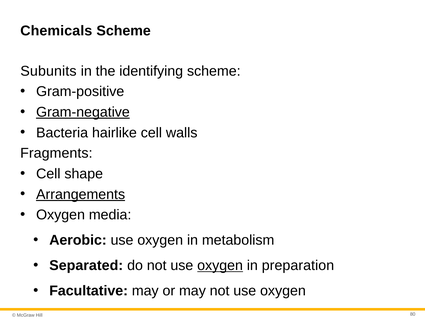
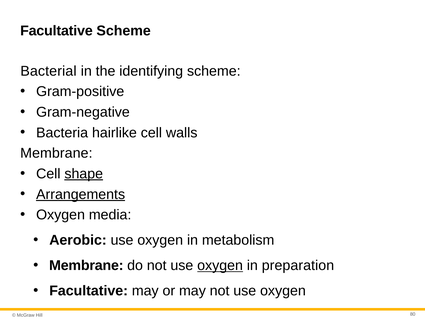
Chemicals: Chemicals -> Facultative (56, 31)
Subunits: Subunits -> Bacterial (48, 71)
Gram-negative underline: present -> none (83, 112)
Fragments: Fragments -> Membrane (56, 153)
shape underline: none -> present (84, 174)
Separated: Separated -> Membrane (86, 265)
